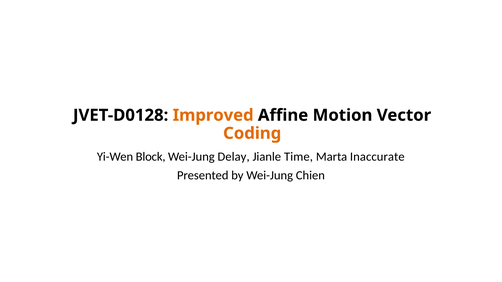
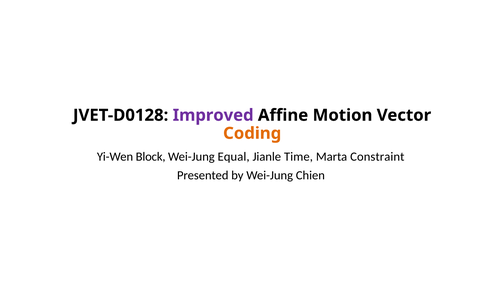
Improved colour: orange -> purple (213, 115)
Delay: Delay -> Equal (234, 157)
Inaccurate: Inaccurate -> Constraint (377, 157)
